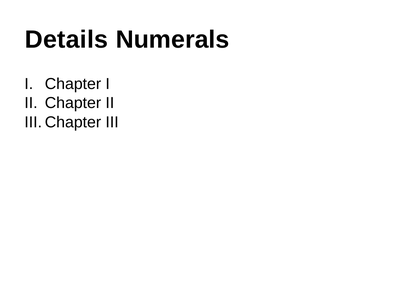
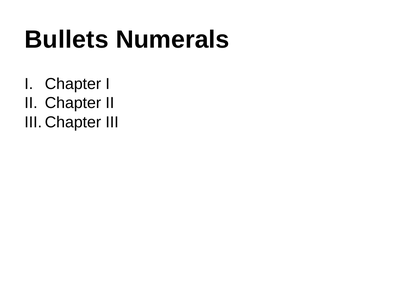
Details: Details -> Bullets (67, 39)
